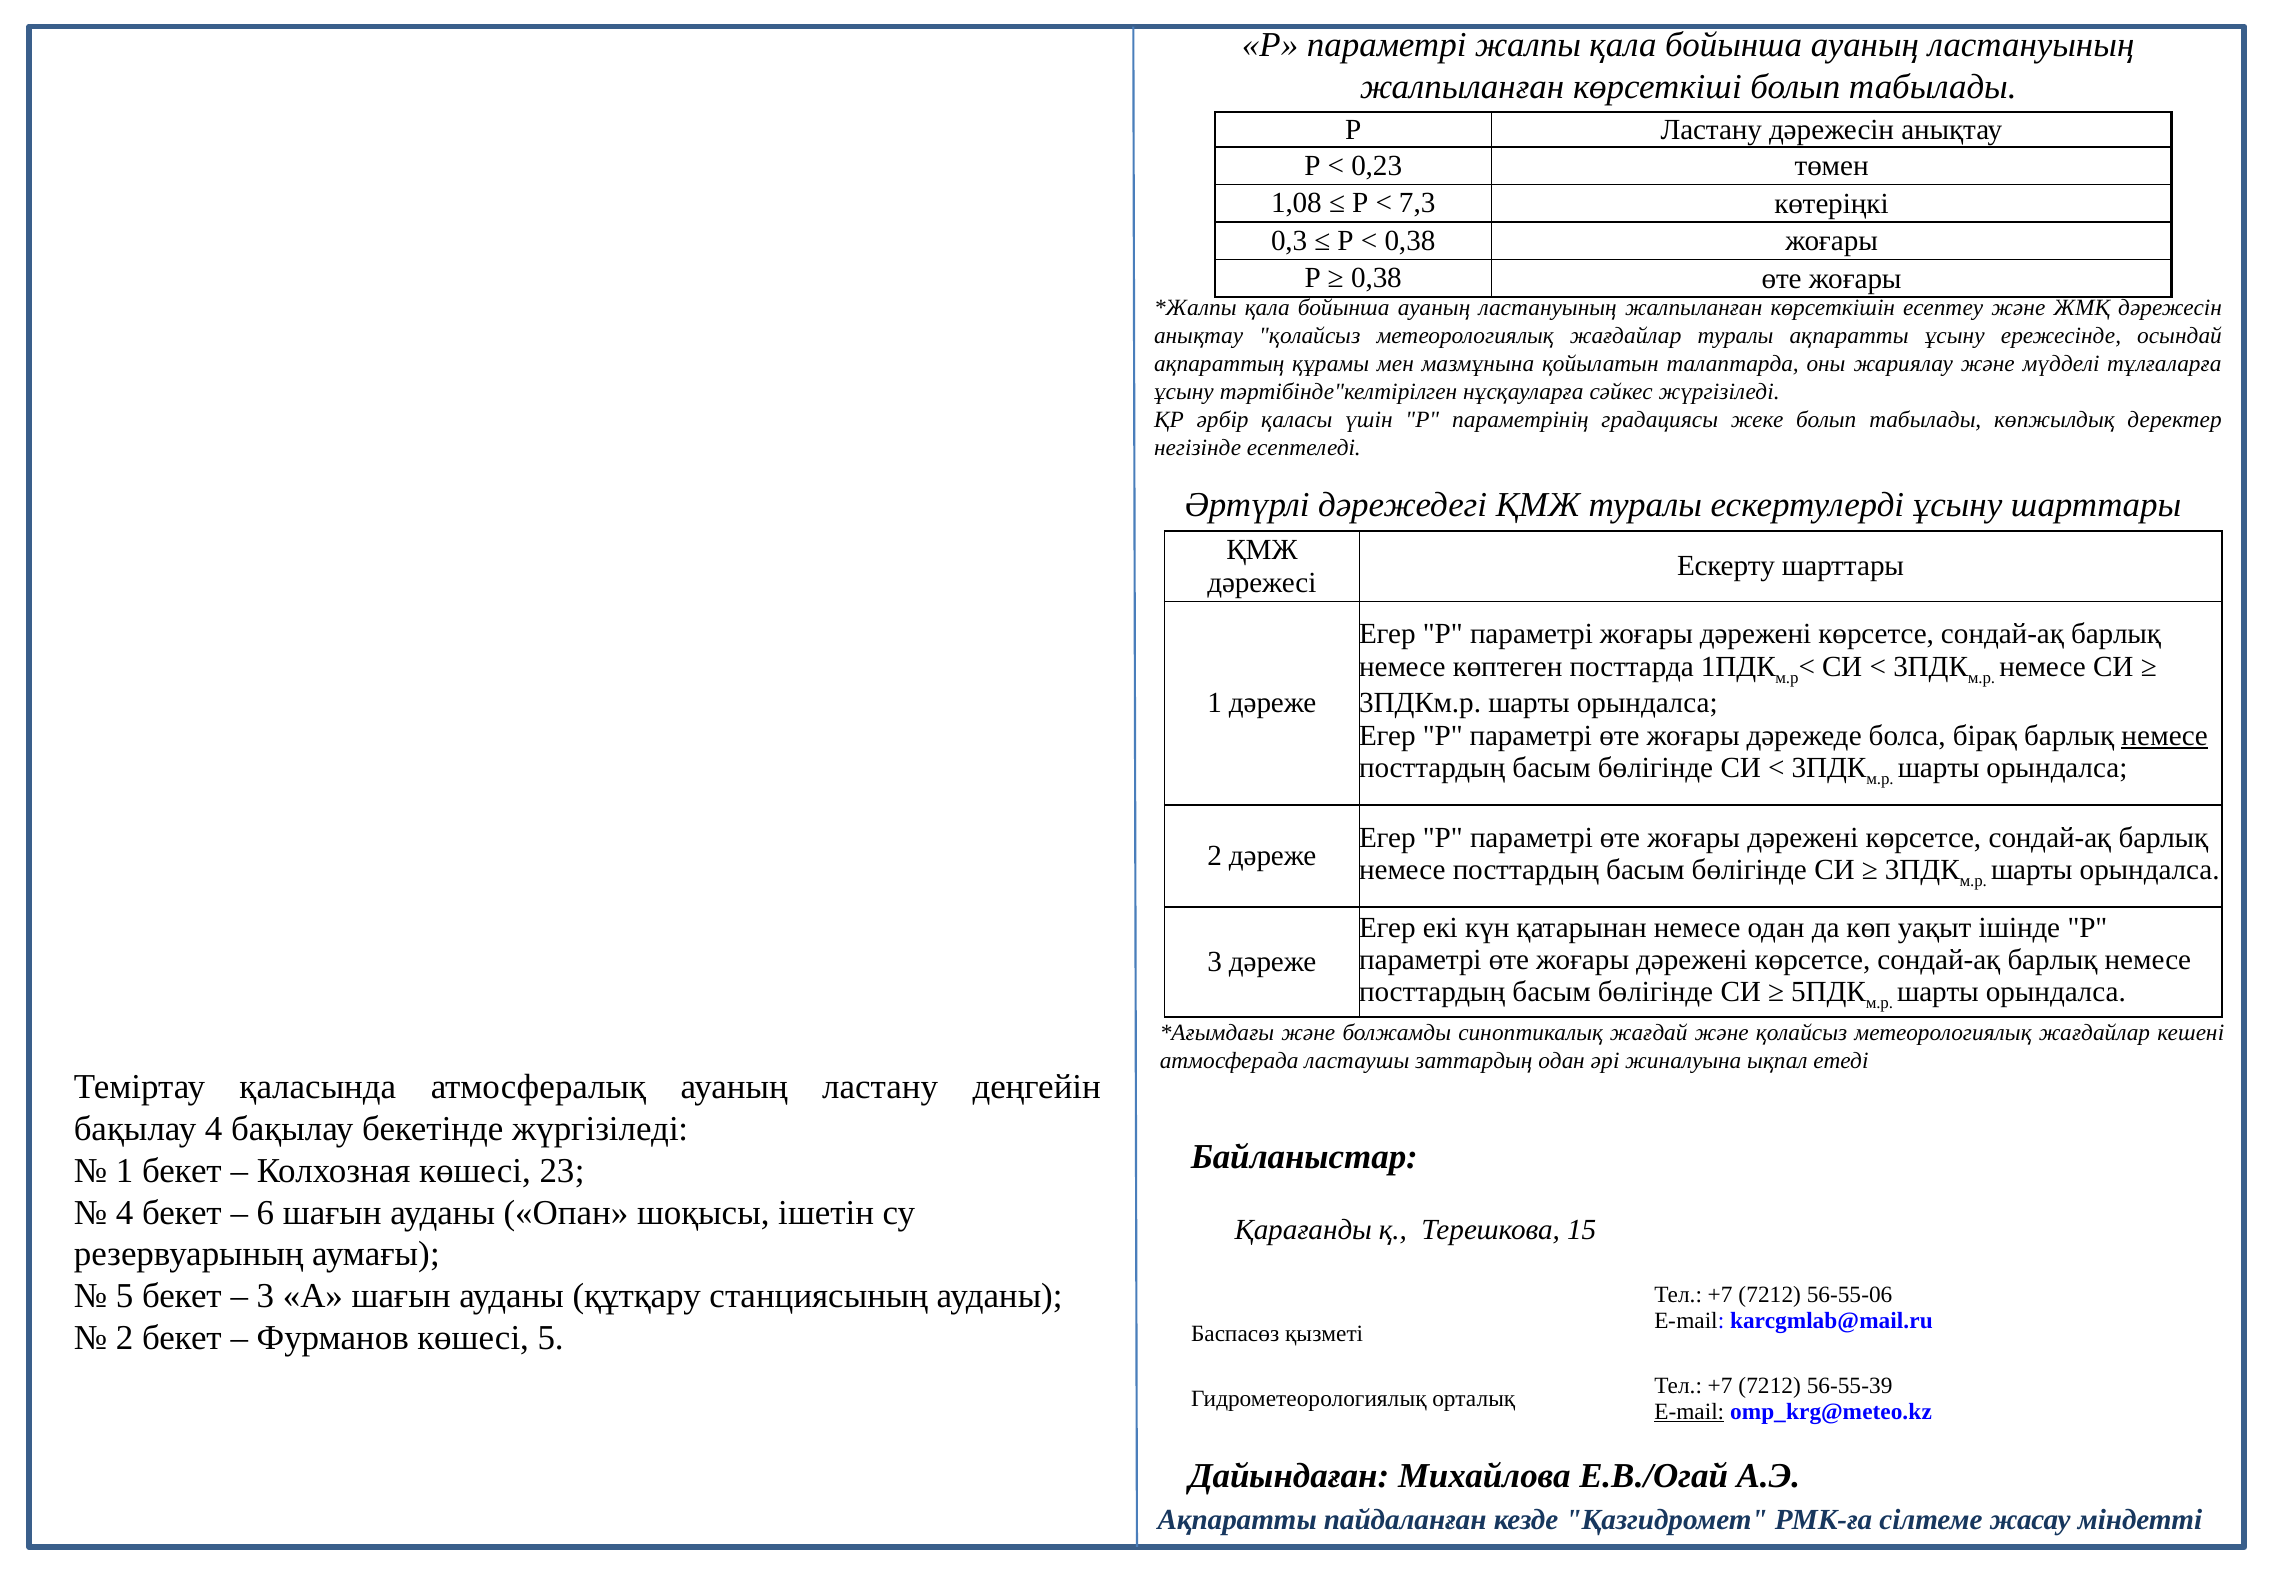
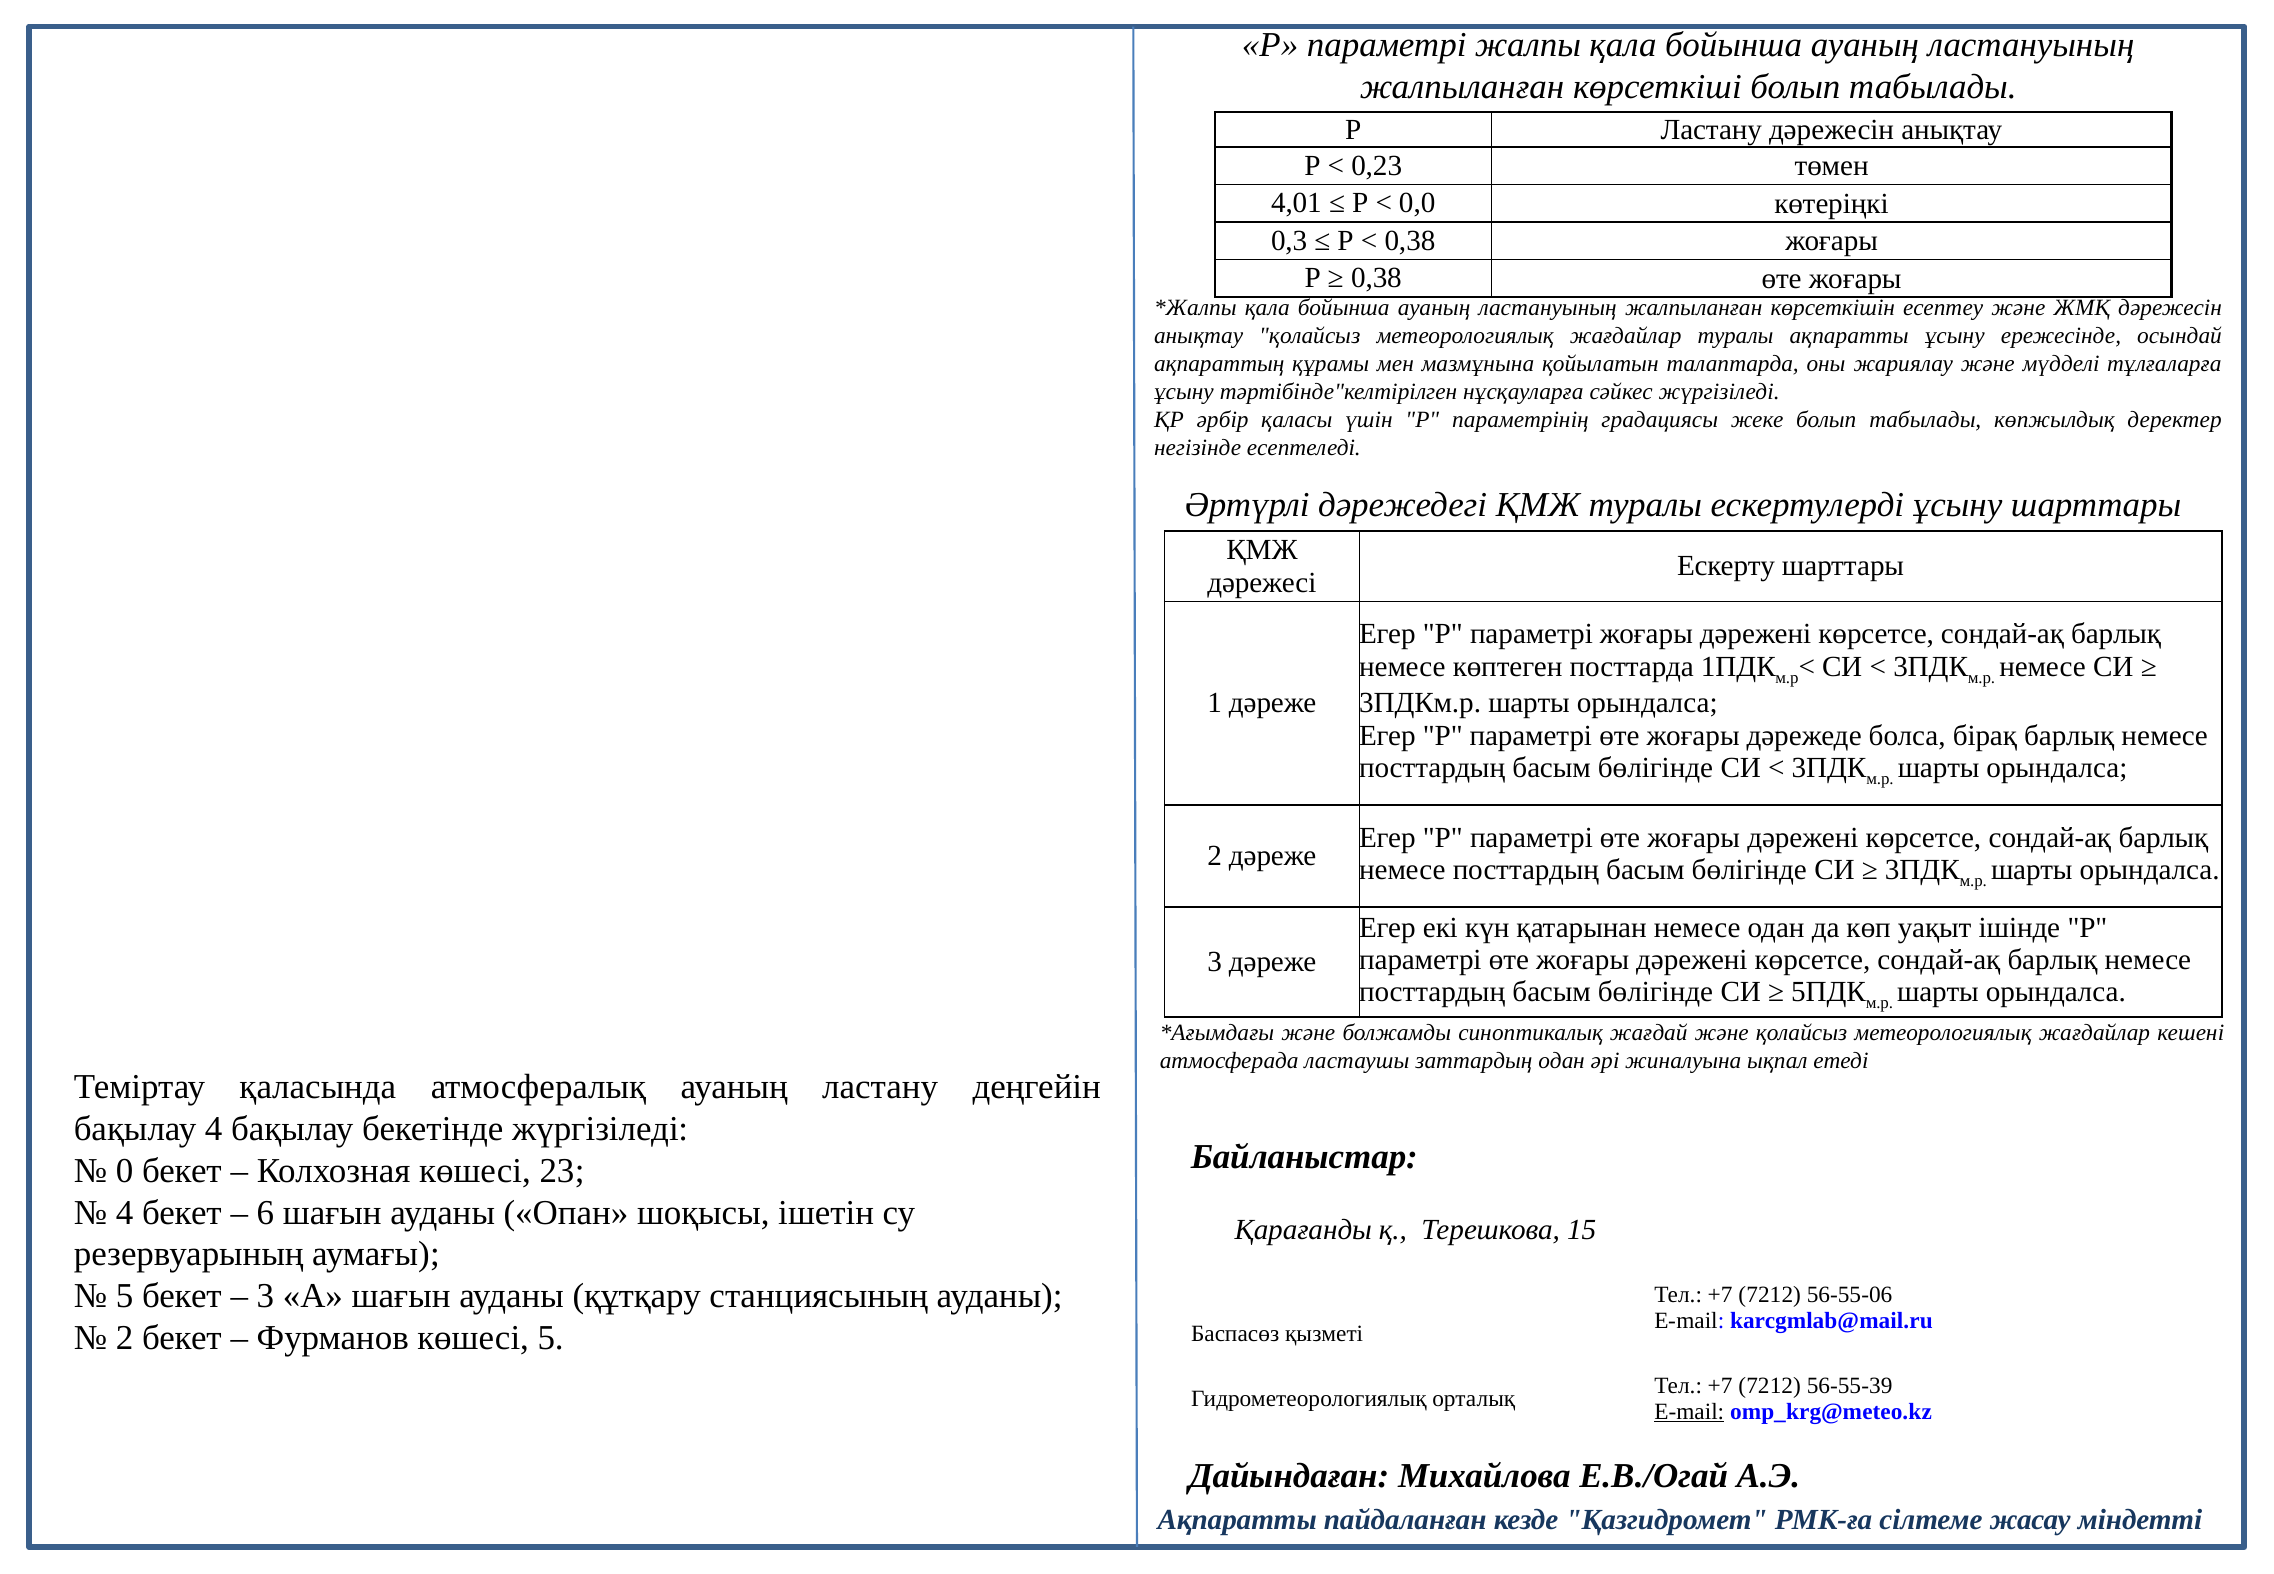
1,08: 1,08 -> 4,01 (1296, 203)
7,3: 7,3 -> 0,0 (1417, 203)
немесе underline: present -> none (2165, 736)
1: 1 -> 0 (125, 1171)
